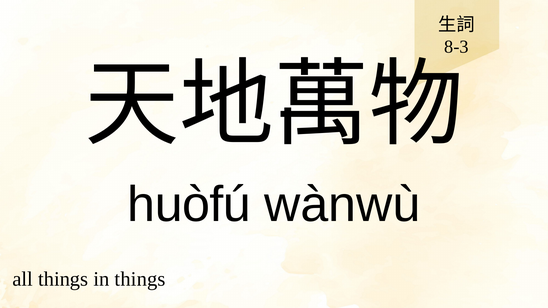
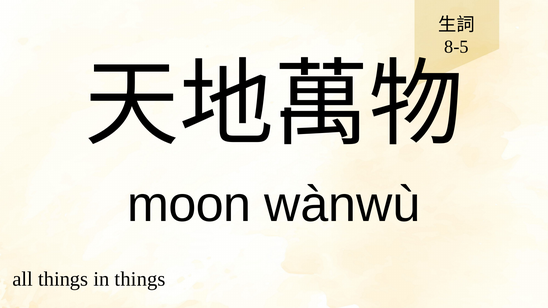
8-3: 8-3 -> 8-5 (456, 47)
huòfú: huòfú -> moon (189, 205)
